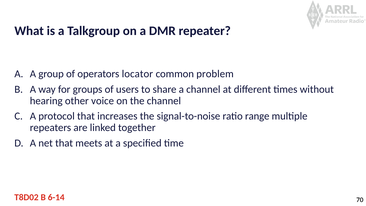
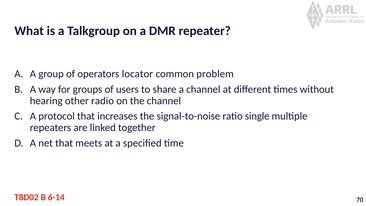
voice: voice -> radio (103, 101)
range: range -> single (257, 116)
